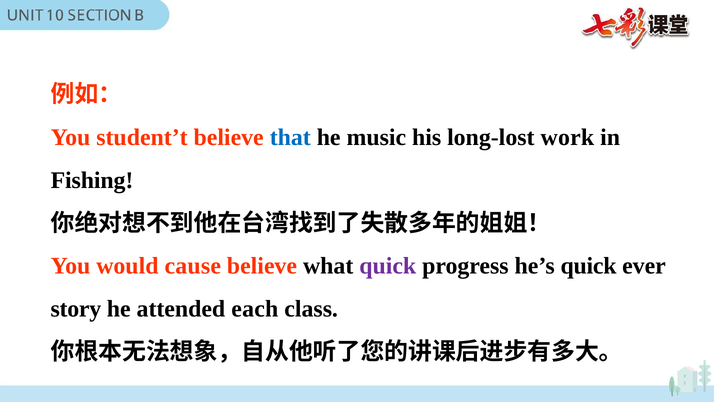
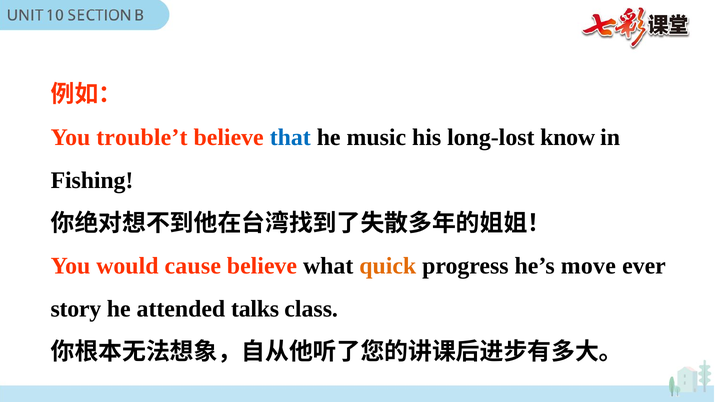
student’t: student’t -> trouble’t (142, 138)
work: work -> know (568, 138)
quick colour: purple -> orange (388, 266)
he’s quick: quick -> move (588, 266)
each: each -> talks (255, 309)
